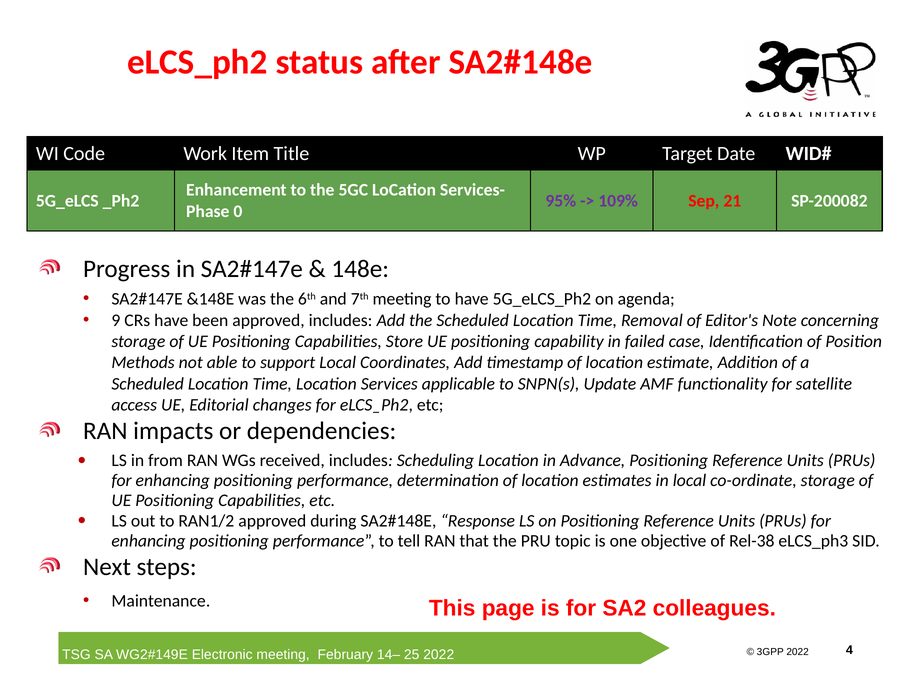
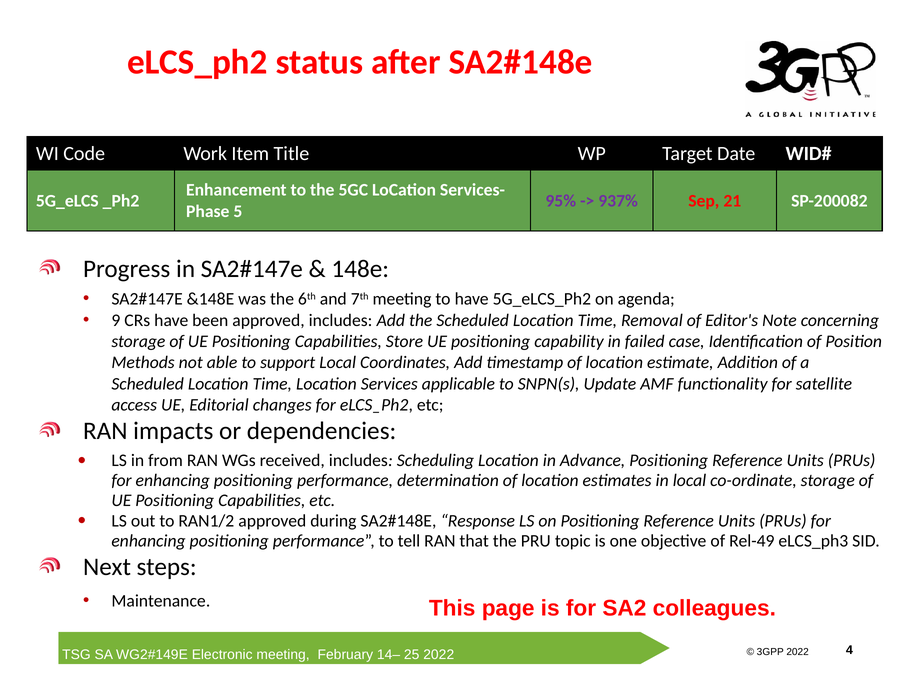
109%: 109% -> 937% (618, 201)
0: 0 -> 5 (238, 211)
Rel-38: Rel-38 -> Rel-49 (752, 540)
